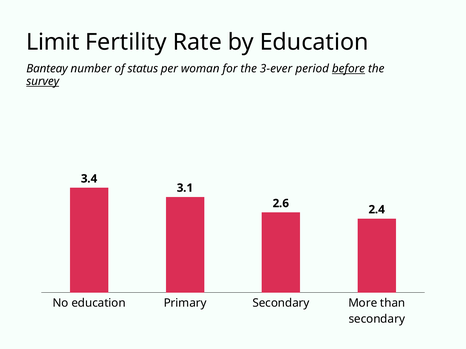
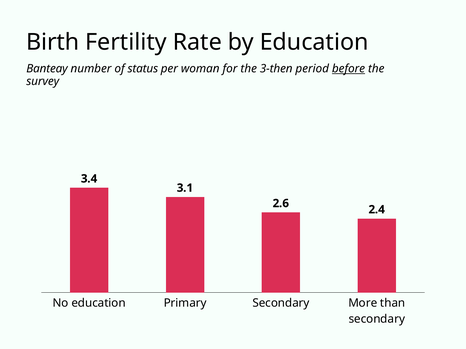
Limit: Limit -> Birth (53, 42)
3-ever: 3-ever -> 3-then (276, 69)
survey underline: present -> none (43, 81)
